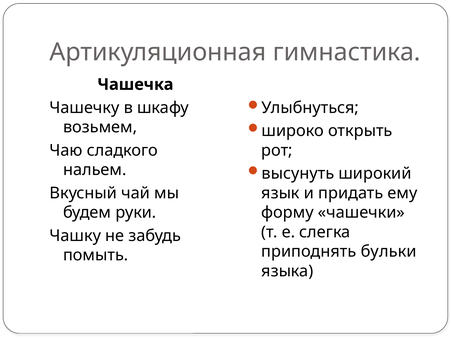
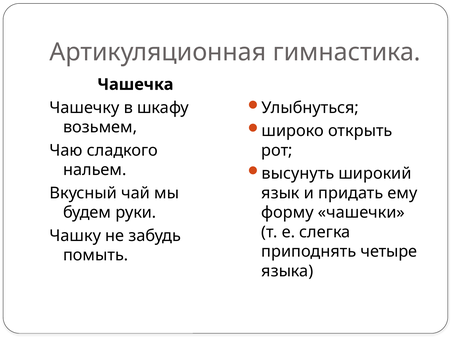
бульки: бульки -> четыре (389, 252)
